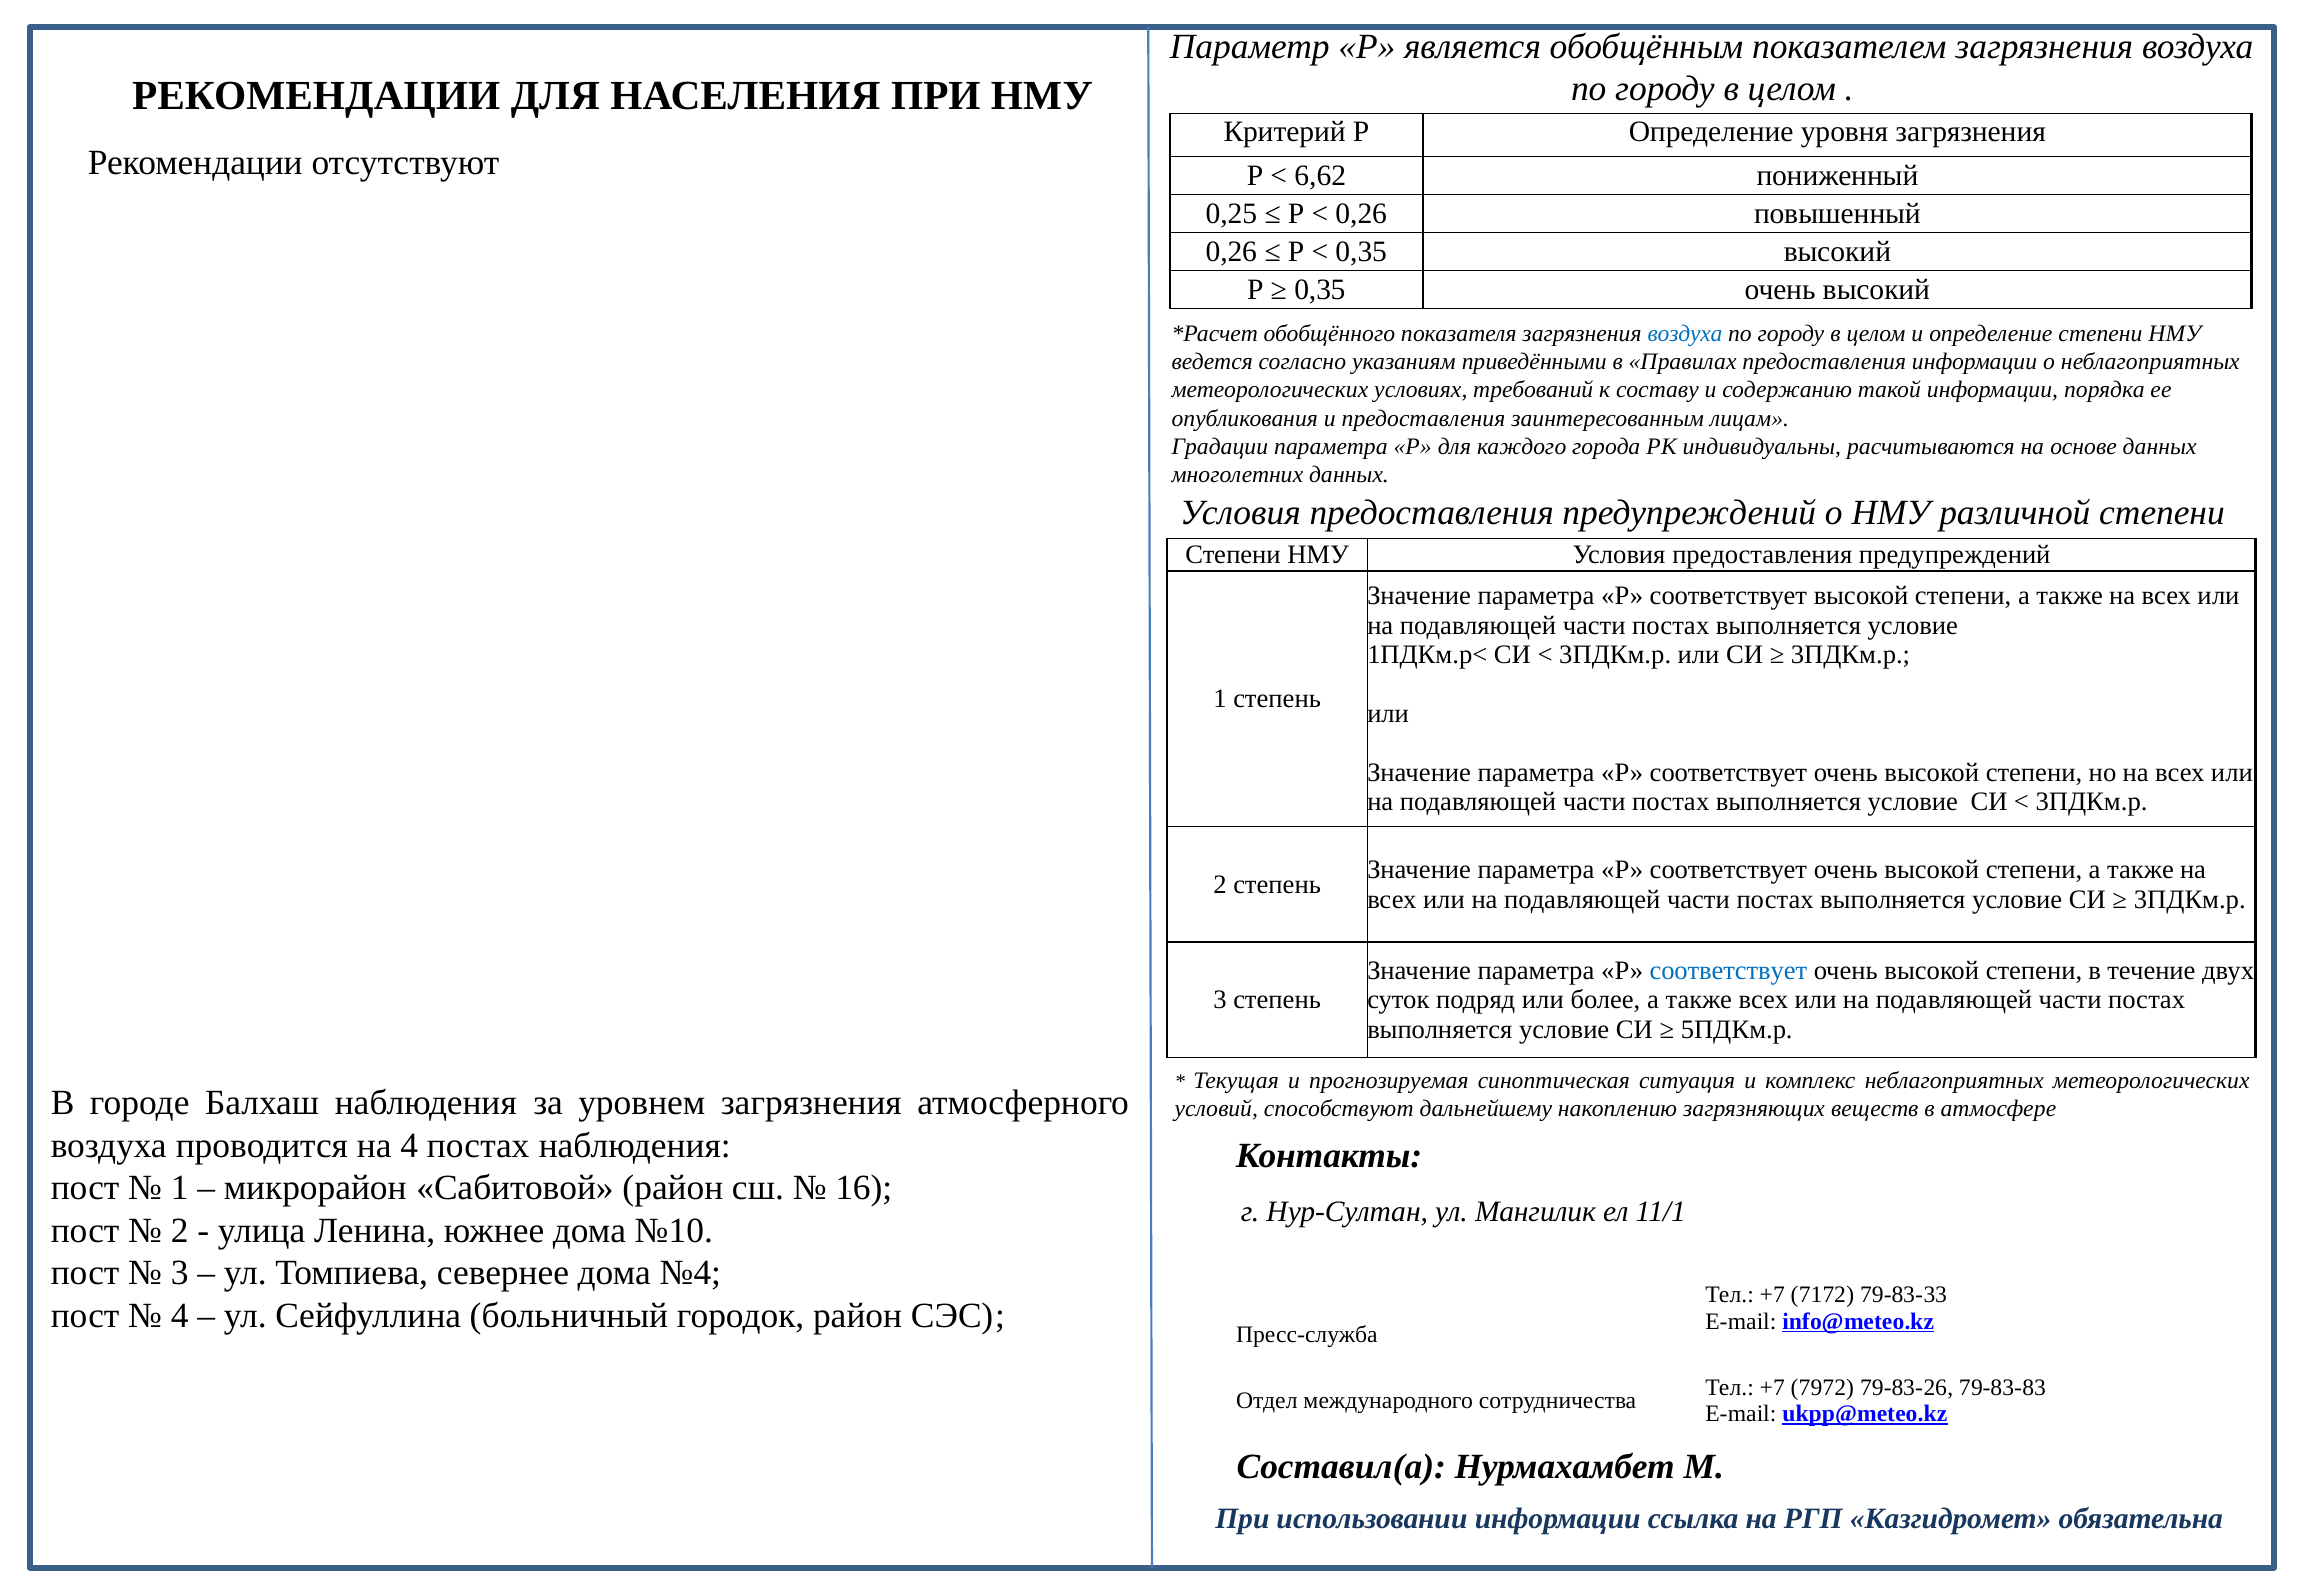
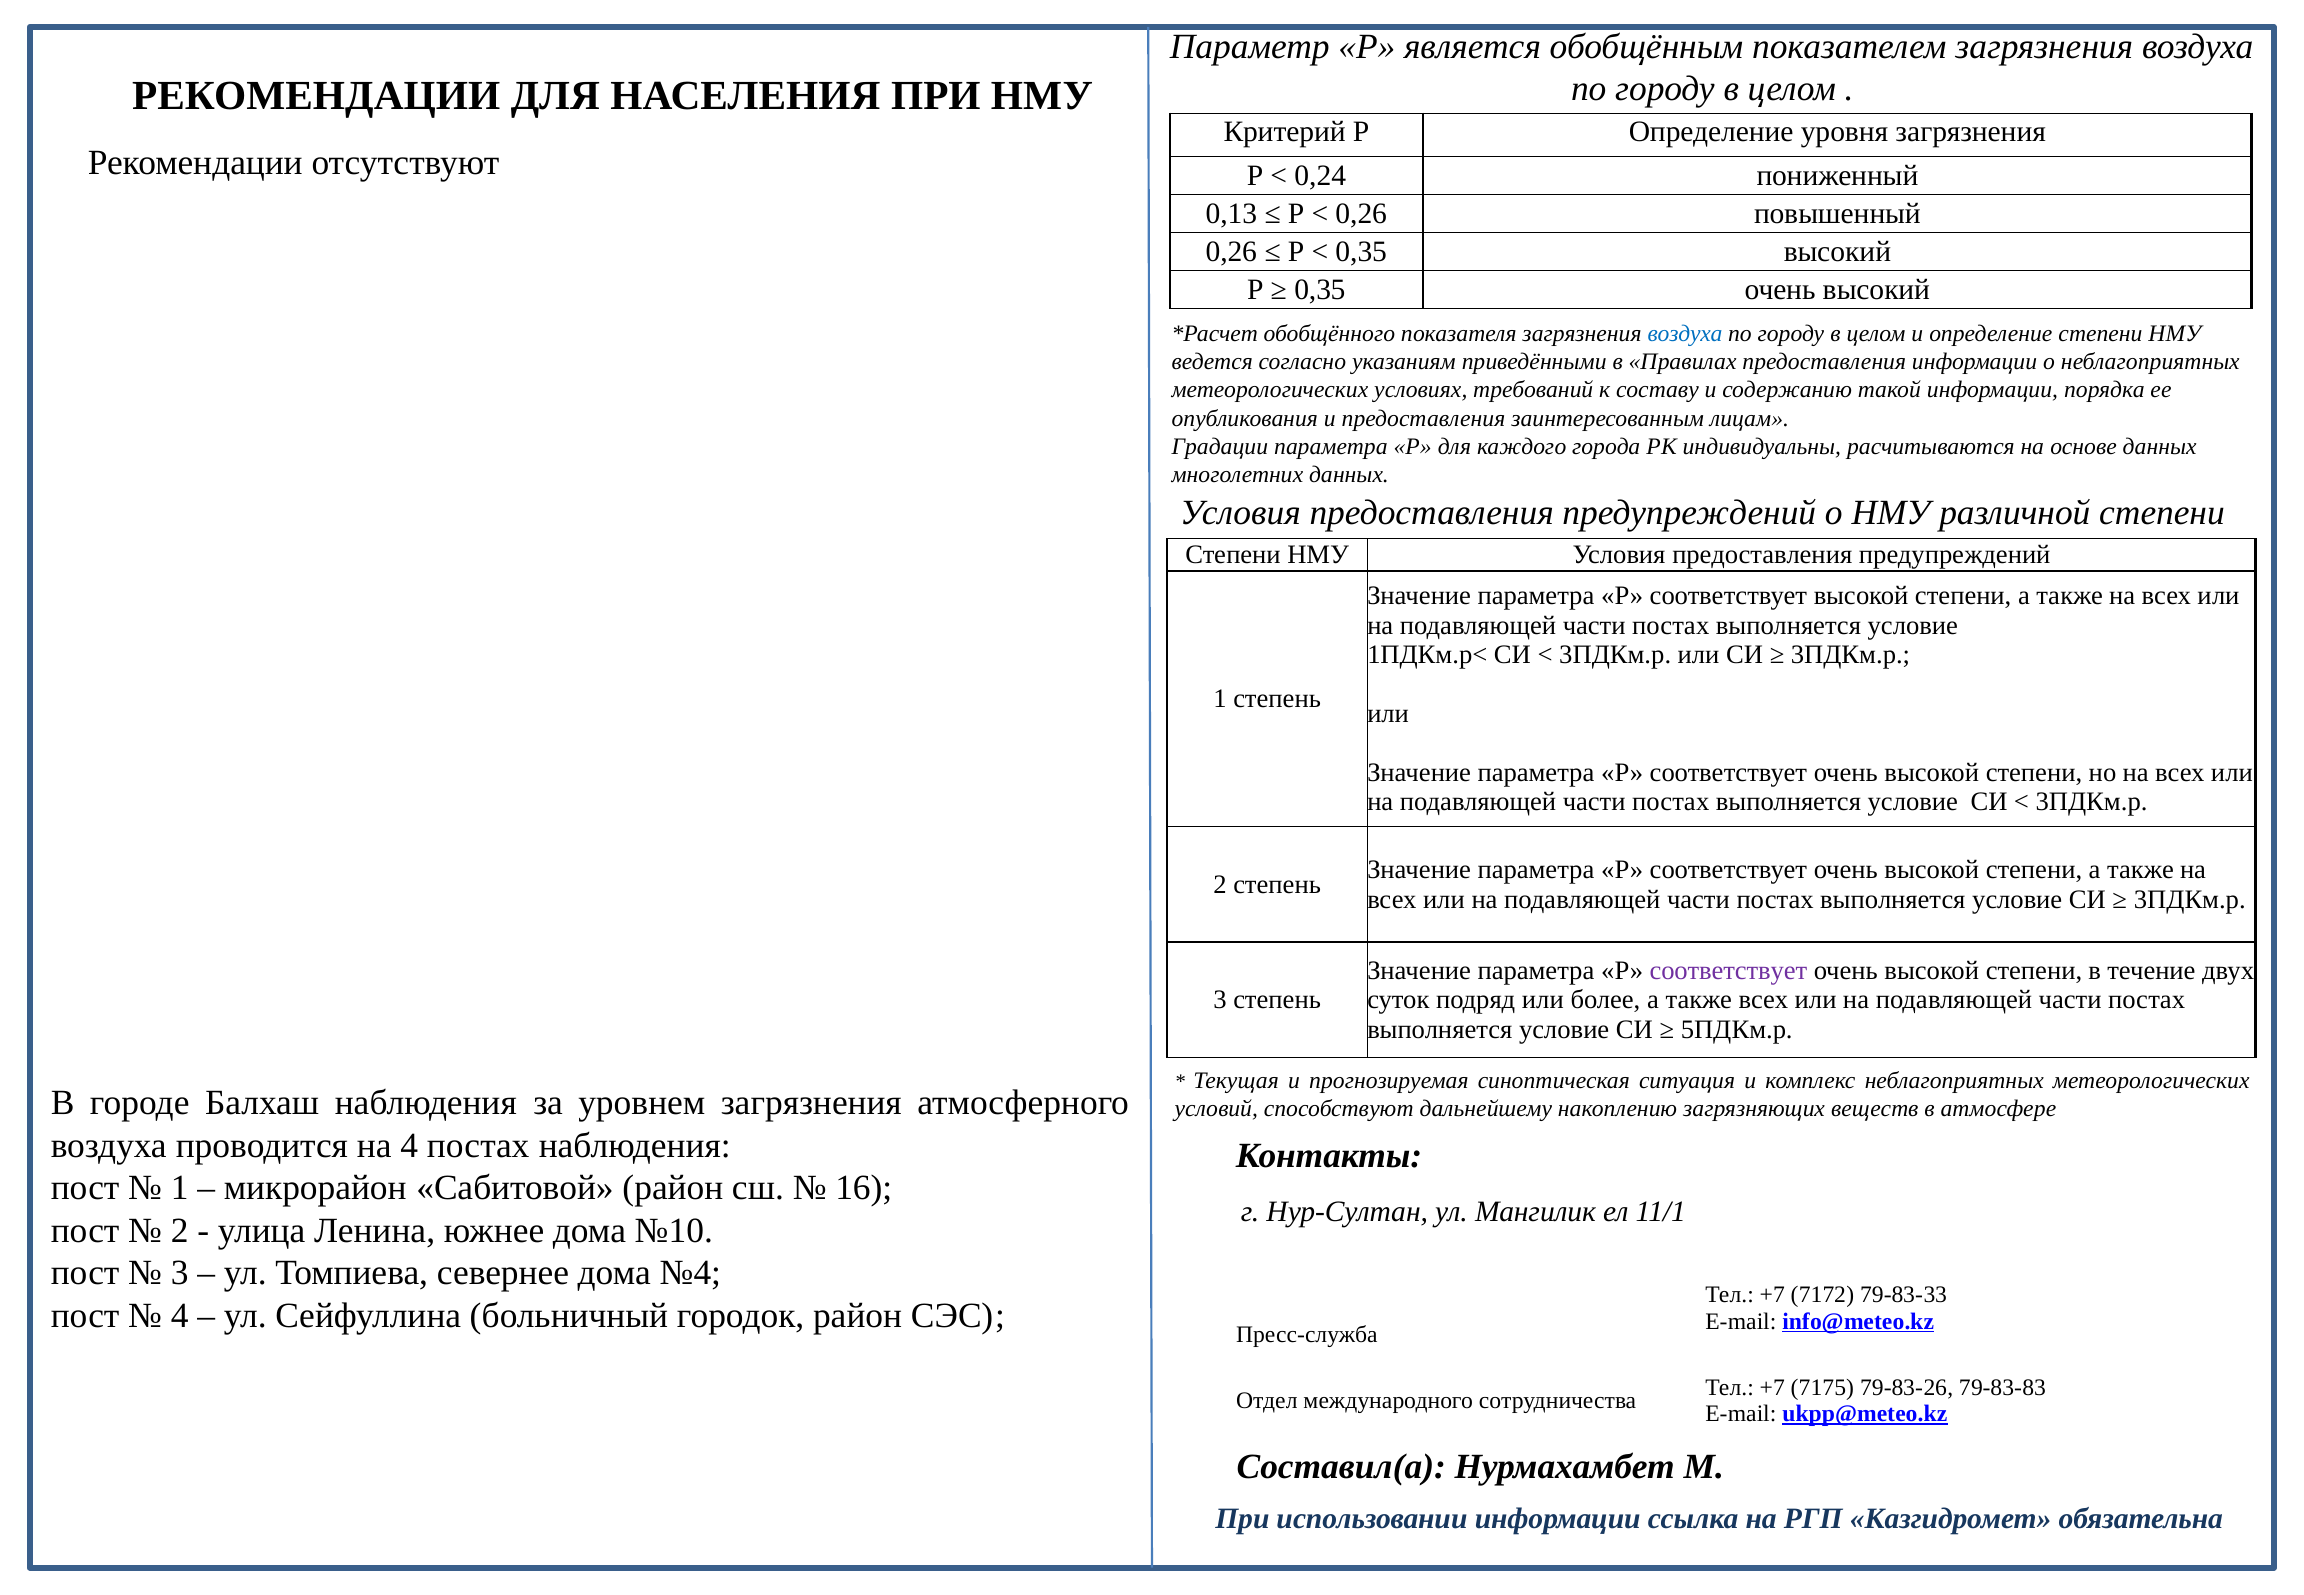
6,62: 6,62 -> 0,24 (1320, 175)
0,25: 0,25 -> 0,13 (1231, 213)
соответствует colour: blue -> purple (1728, 970)
7972: 7972 -> 7175 (1822, 1387)
